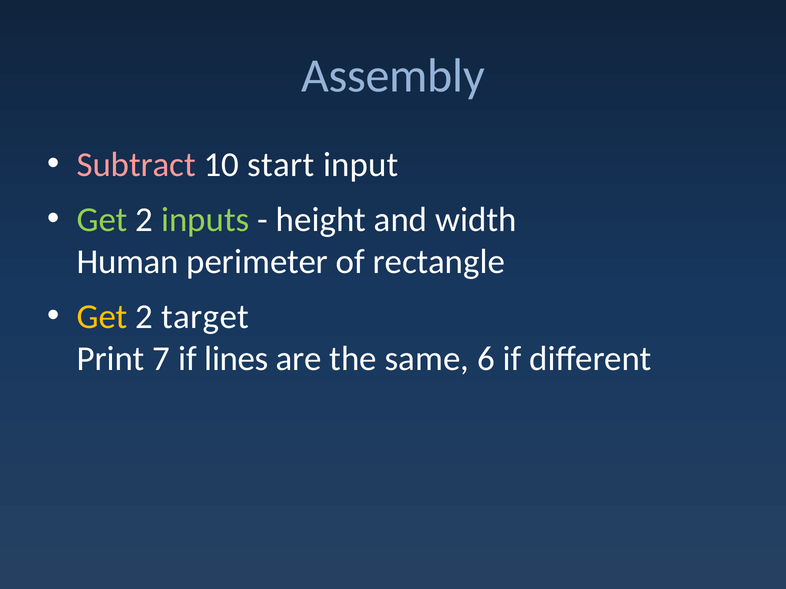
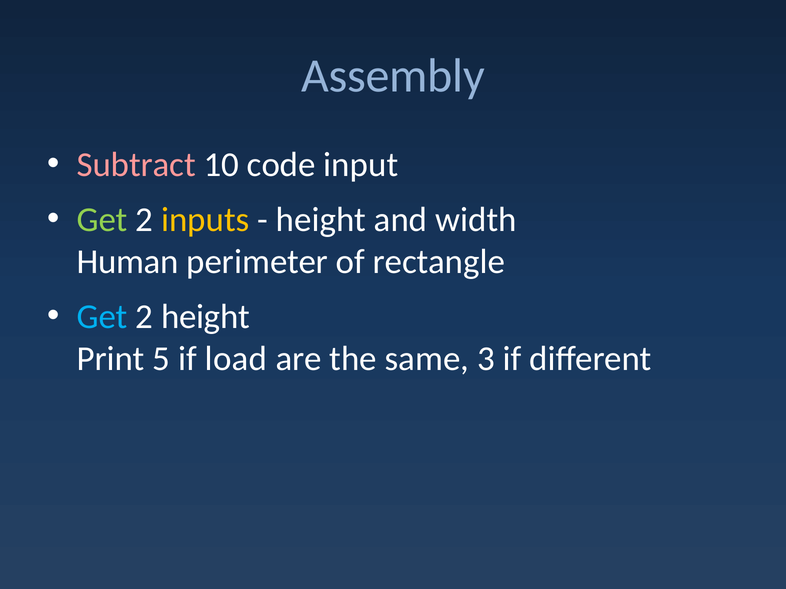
start: start -> code (281, 165)
inputs colour: light green -> yellow (205, 220)
Get colour: yellow -> light blue (102, 317)
2 target: target -> height (205, 317)
7: 7 -> 5 (161, 359)
lines: lines -> load (236, 359)
6: 6 -> 3 (486, 359)
